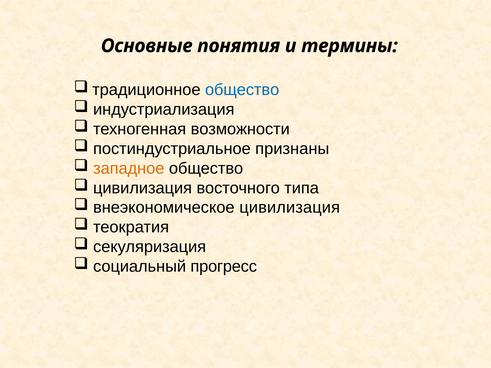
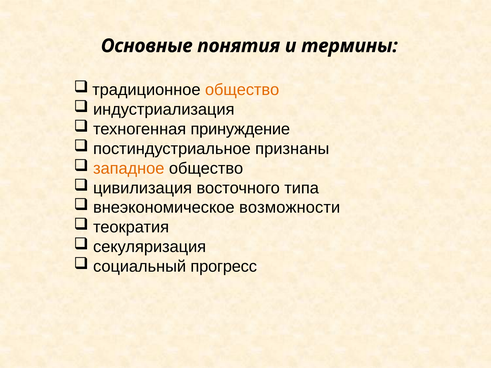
общество colour: blue -> orange (242, 90)
возможности: возможности -> принуждение (240, 129)
внеэкономическое цивилизация: цивилизация -> возможности (290, 208)
